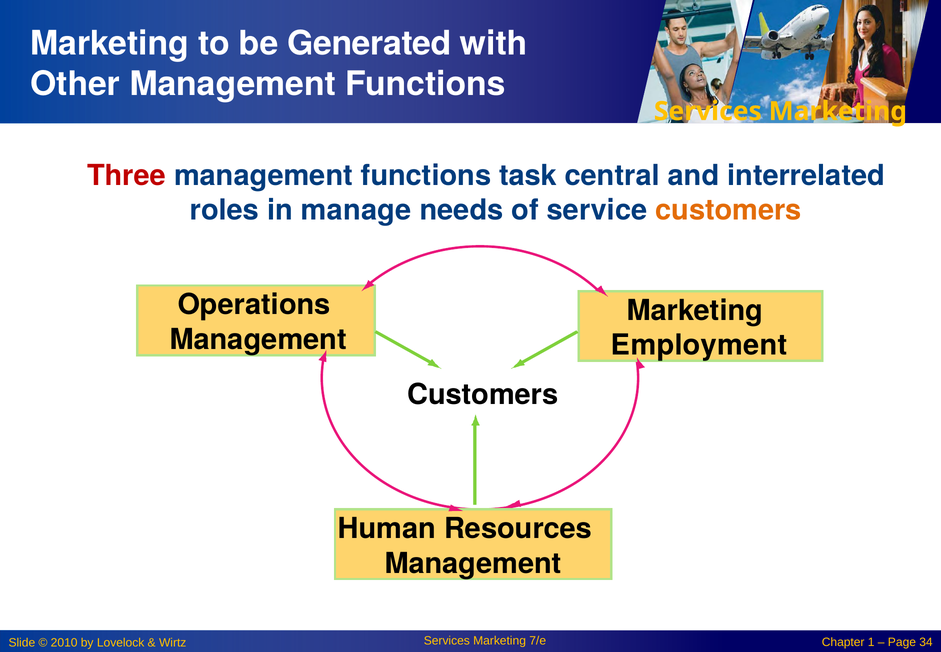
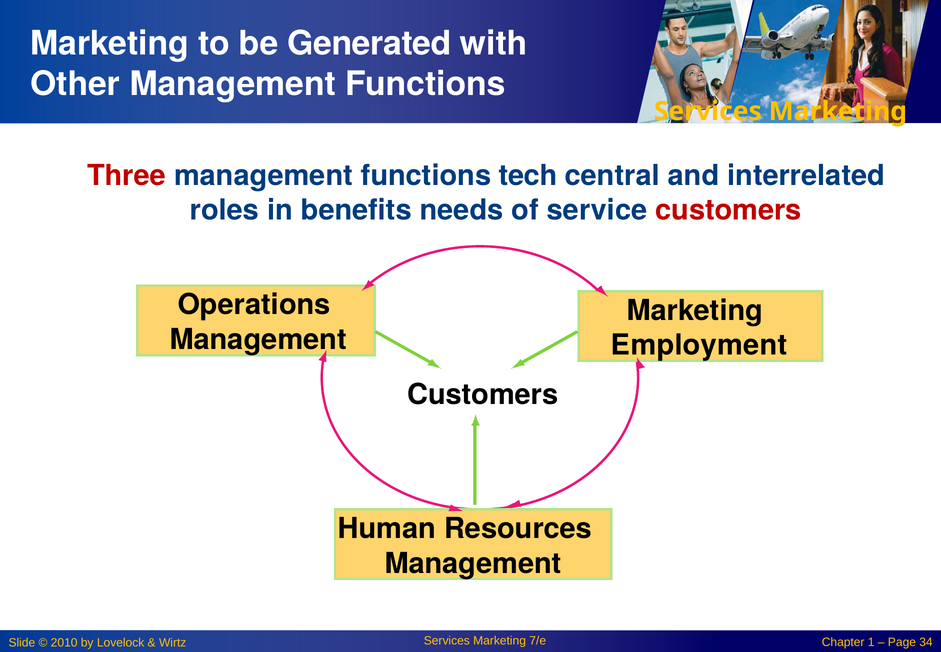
task: task -> tech (528, 176)
manage: manage -> benefits (356, 210)
customers colour: orange -> red (728, 210)
